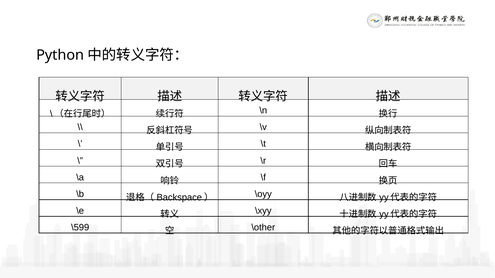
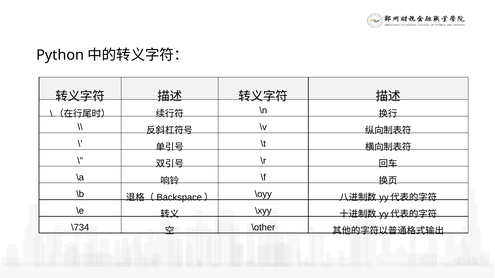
\599: \599 -> \734 (80, 228)
